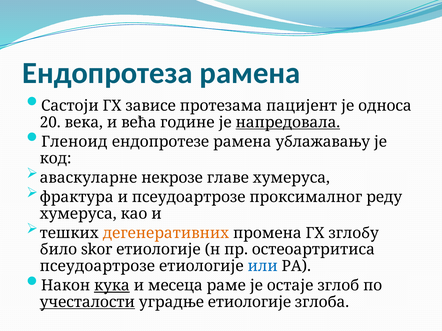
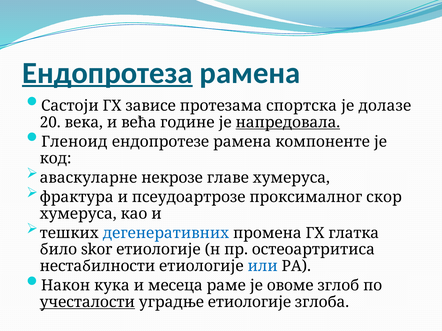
Ендопротеза underline: none -> present (107, 73)
пацијент: пацијент -> спортска (302, 106)
односа: односа -> долазе (385, 106)
ублажавању: ублажавању -> компоненте (323, 142)
реду: реду -> скор (384, 197)
дегенеративних colour: orange -> blue (166, 233)
зглобу: зглобу -> глатка (354, 233)
псеудоартрозе: псеудоартрозе -> нестабилности (97, 267)
кука underline: present -> none (112, 286)
остаје: остаје -> овоме (290, 286)
